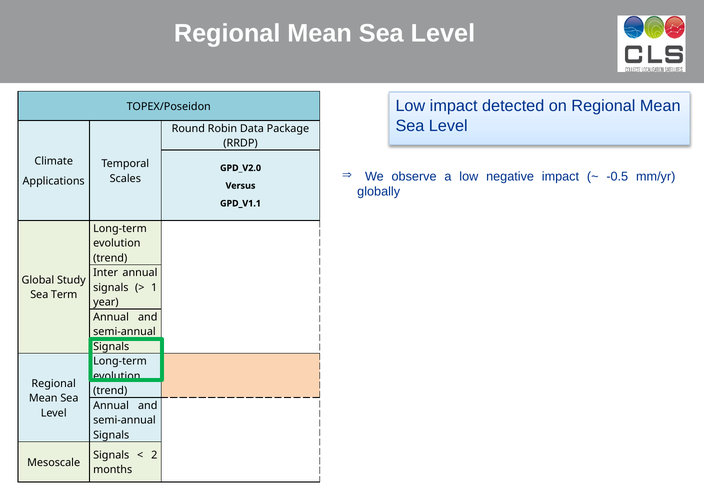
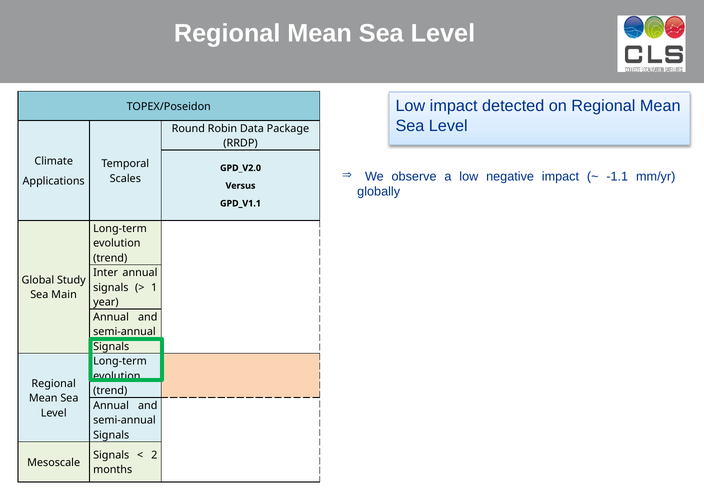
-0.5: -0.5 -> -1.1 (617, 176)
Term: Term -> Main (64, 294)
